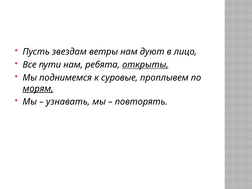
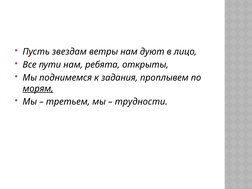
открыты underline: present -> none (145, 65)
суровые: суровые -> задания (120, 78)
узнавать: узнавать -> третьем (68, 102)
повторять: повторять -> трудности (141, 102)
